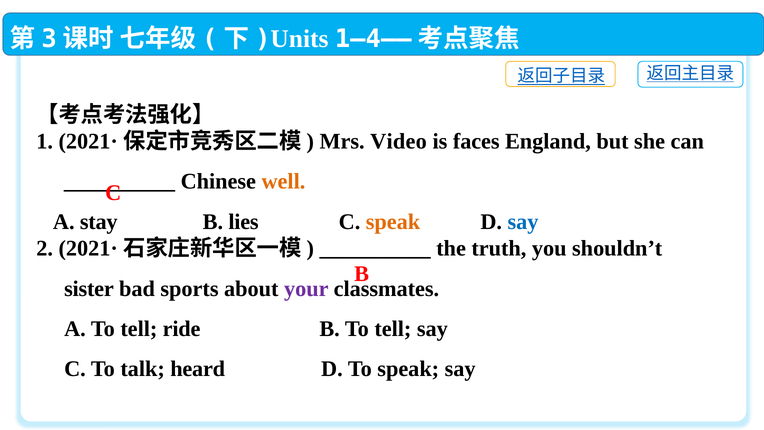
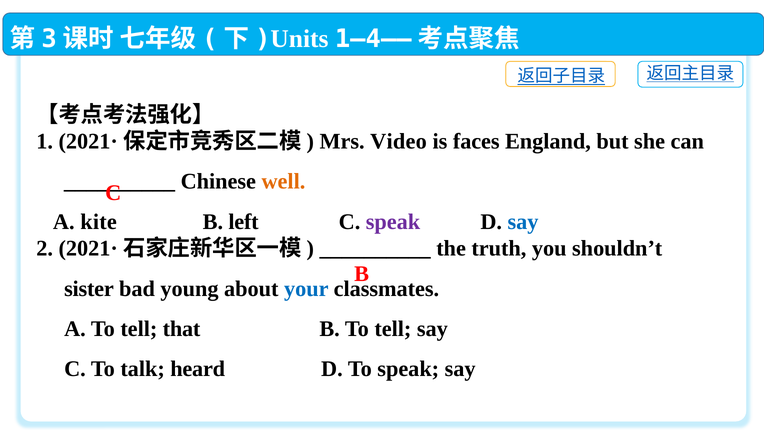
stay: stay -> kite (99, 222)
lies: lies -> left (244, 222)
speak colour: orange -> purple (393, 222)
sports: sports -> young (190, 289)
your colour: purple -> blue (306, 289)
ride: ride -> that (182, 329)
